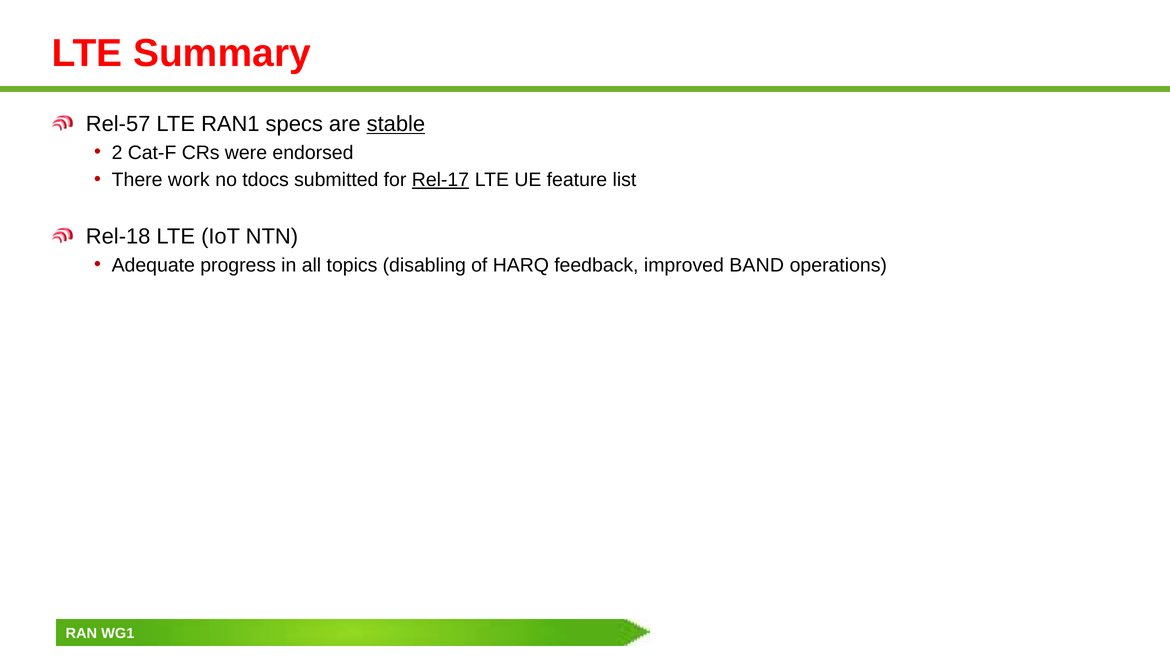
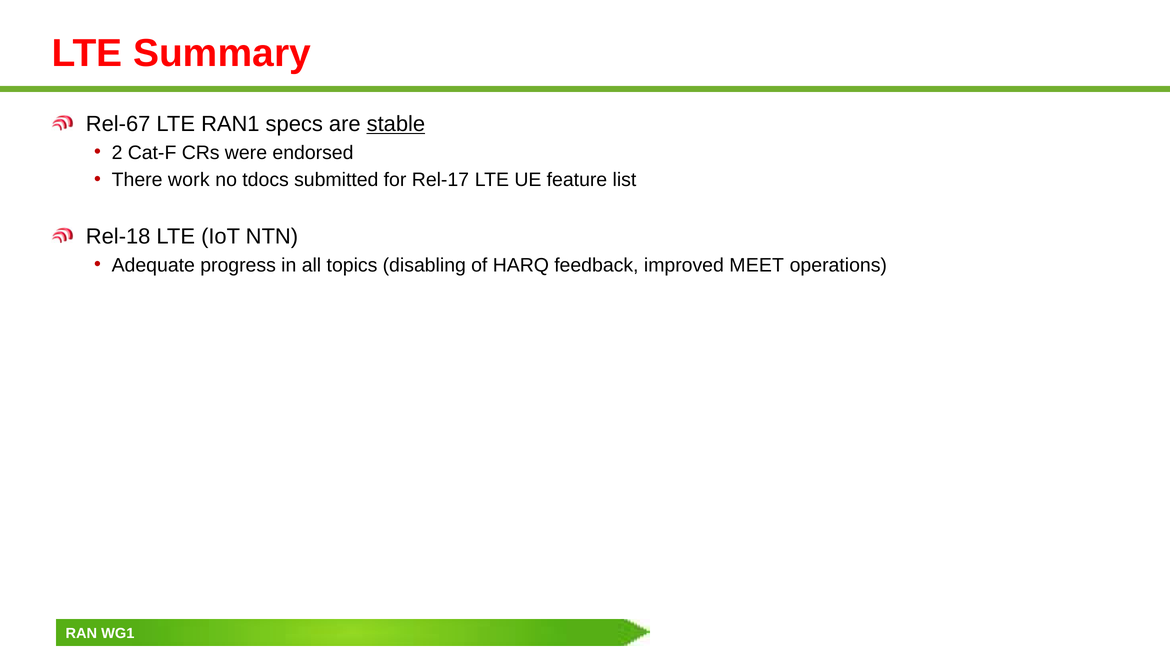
Rel-57: Rel-57 -> Rel-67 (118, 124)
Rel-17 underline: present -> none (440, 180)
BAND: BAND -> MEET (757, 265)
